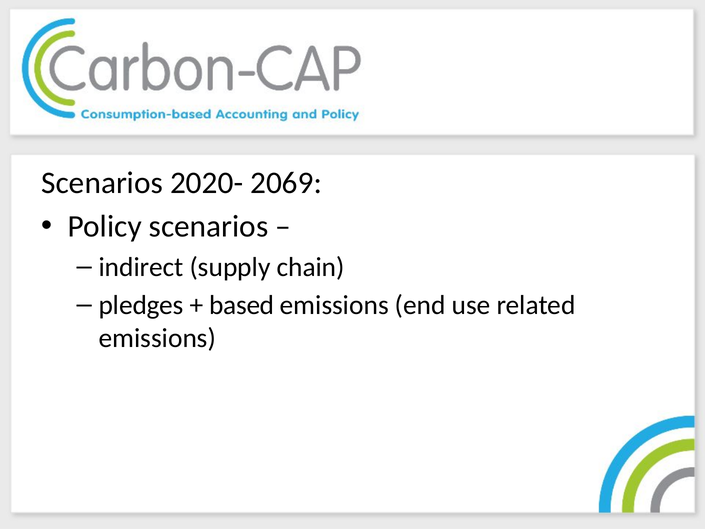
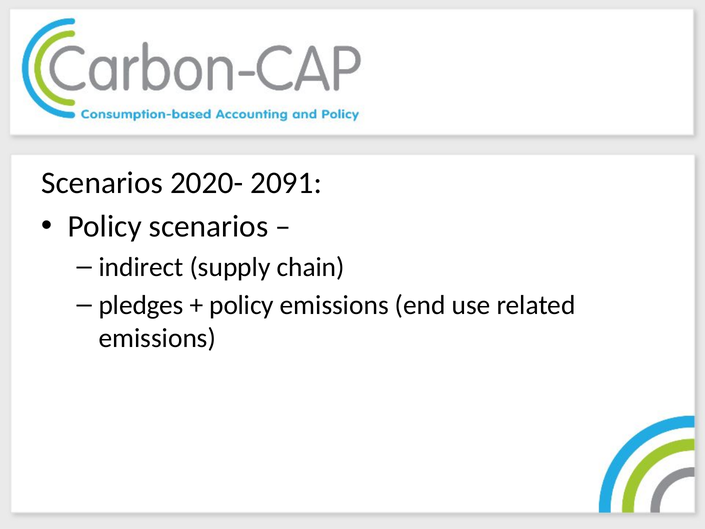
2069: 2069 -> 2091 (286, 183)
based: based -> policy (242, 305)
